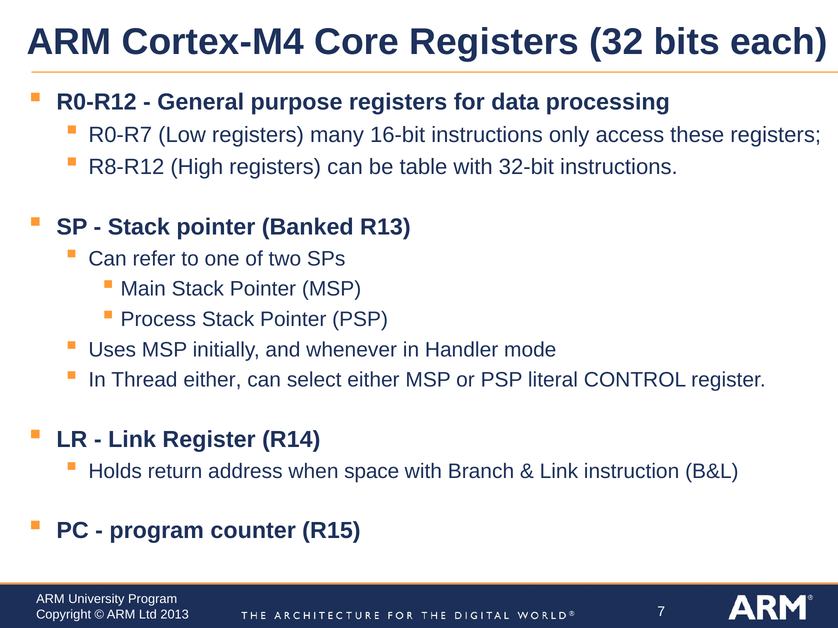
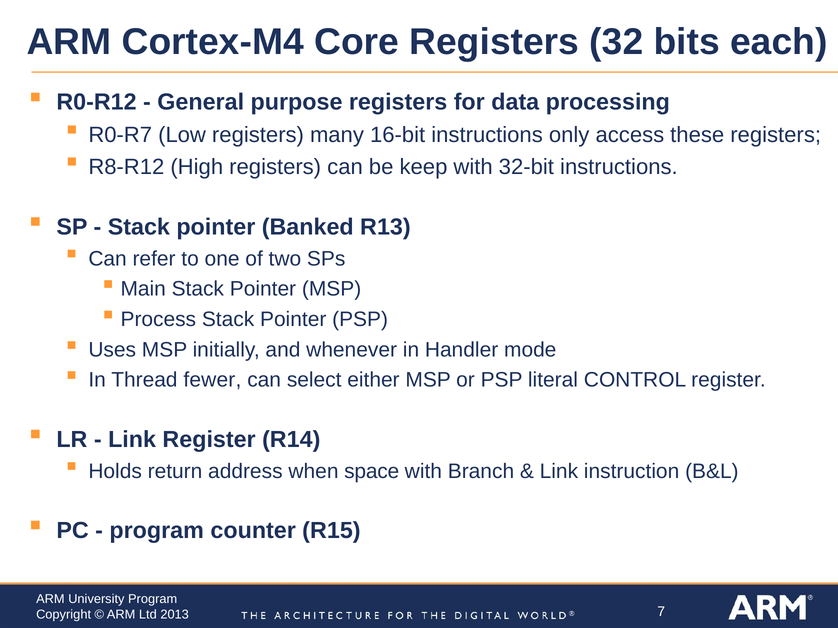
table: table -> keep (423, 167)
Thread either: either -> fewer (212, 380)
